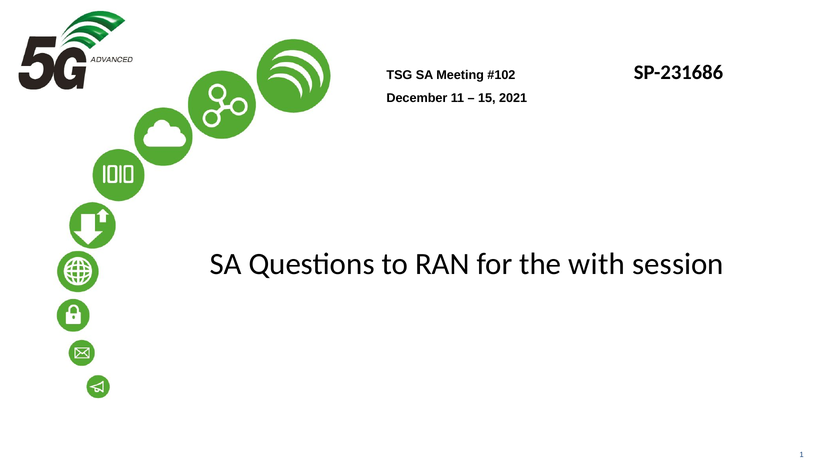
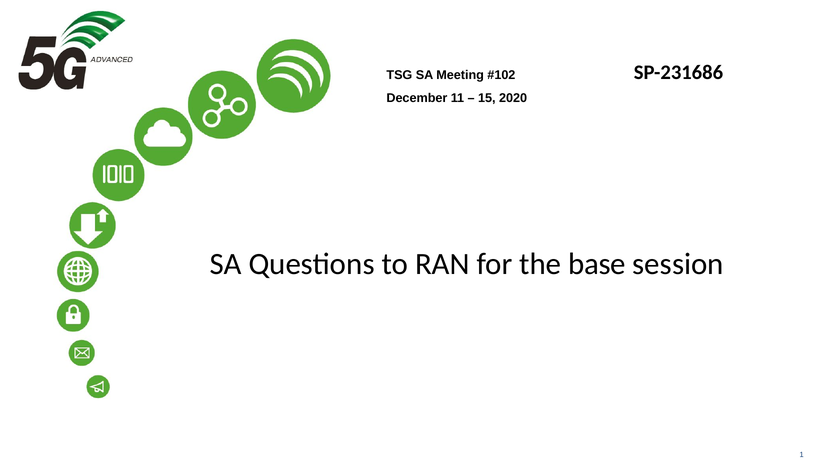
2021: 2021 -> 2020 (513, 98)
with: with -> base (597, 264)
